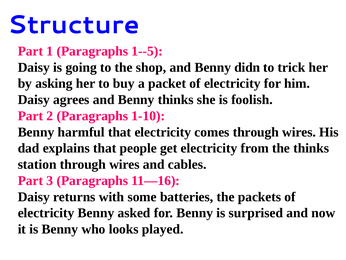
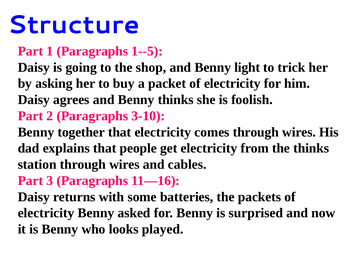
didn: didn -> light (247, 67)
1-10: 1-10 -> 3-10 (148, 116)
harmful: harmful -> together (81, 132)
